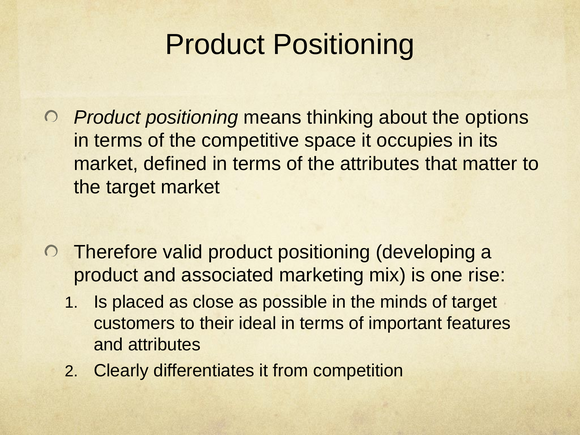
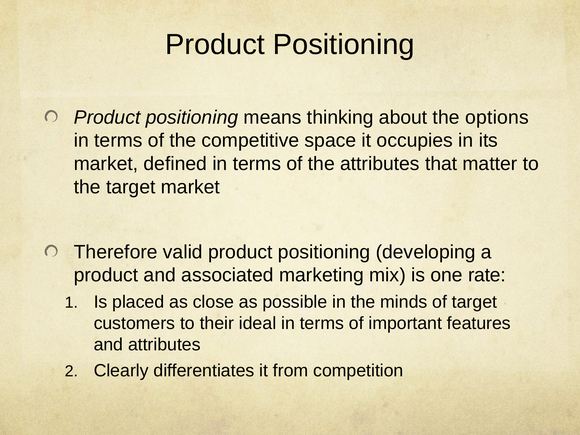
rise: rise -> rate (487, 275)
